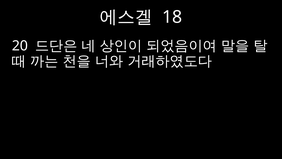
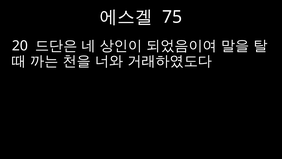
18: 18 -> 75 (172, 17)
